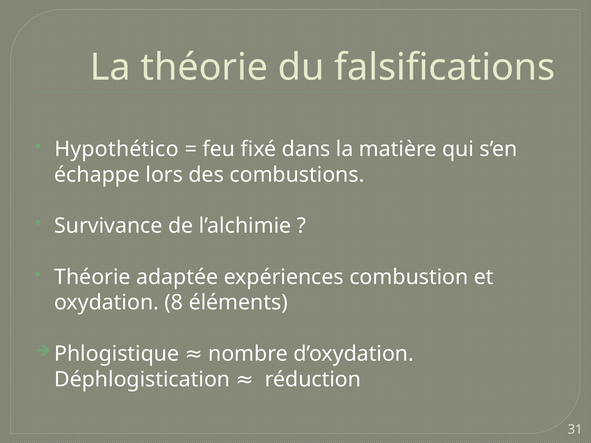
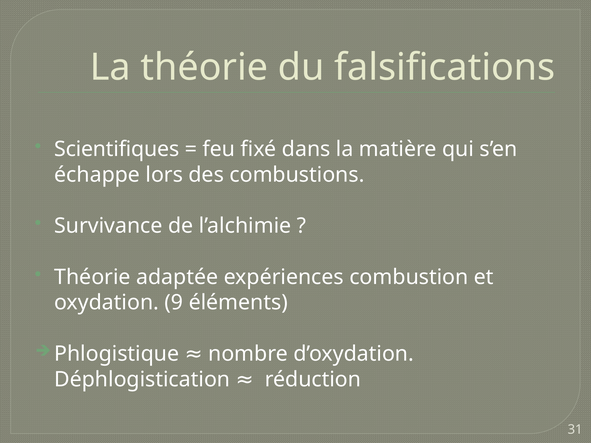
Hypothético: Hypothético -> Scientifiques (117, 149)
8: 8 -> 9 (174, 303)
